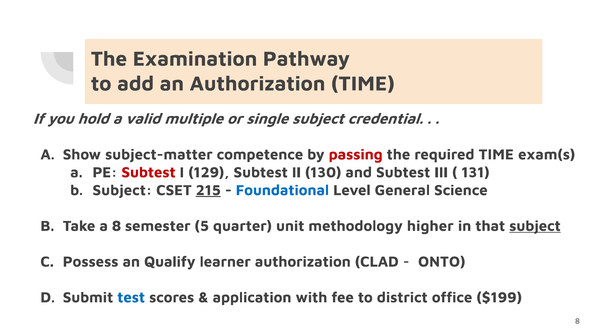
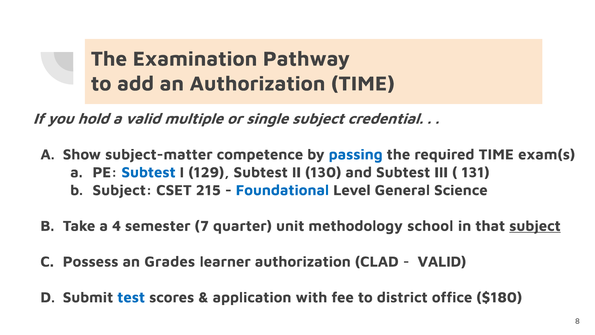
passing colour: red -> blue (356, 154)
Subtest colour: red -> blue (149, 172)
215 underline: present -> none (208, 190)
a 8: 8 -> 4 (116, 226)
5: 5 -> 7 (202, 226)
higher: higher -> school (430, 226)
Qualify: Qualify -> Grades (170, 261)
ONTO: ONTO -> VALID (442, 261)
$199: $199 -> $180 (499, 297)
